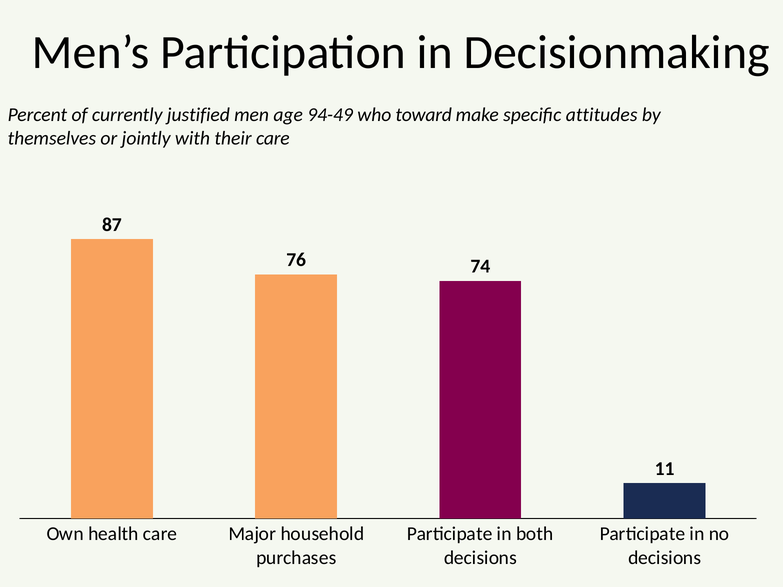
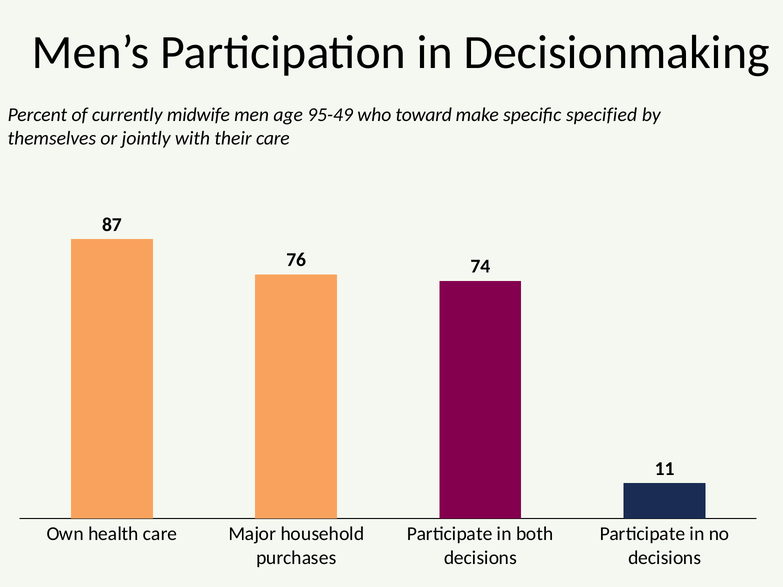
justified: justified -> midwife (198, 115)
94-49: 94-49 -> 95-49 (330, 115)
attitudes: attitudes -> specified (602, 115)
